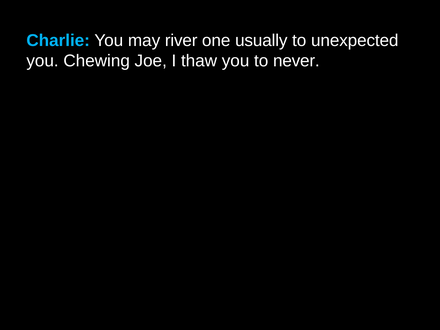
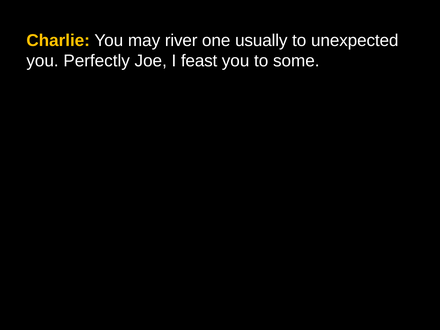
Charlie colour: light blue -> yellow (58, 40)
Chewing: Chewing -> Perfectly (97, 61)
thaw: thaw -> feast (199, 61)
never: never -> some (296, 61)
